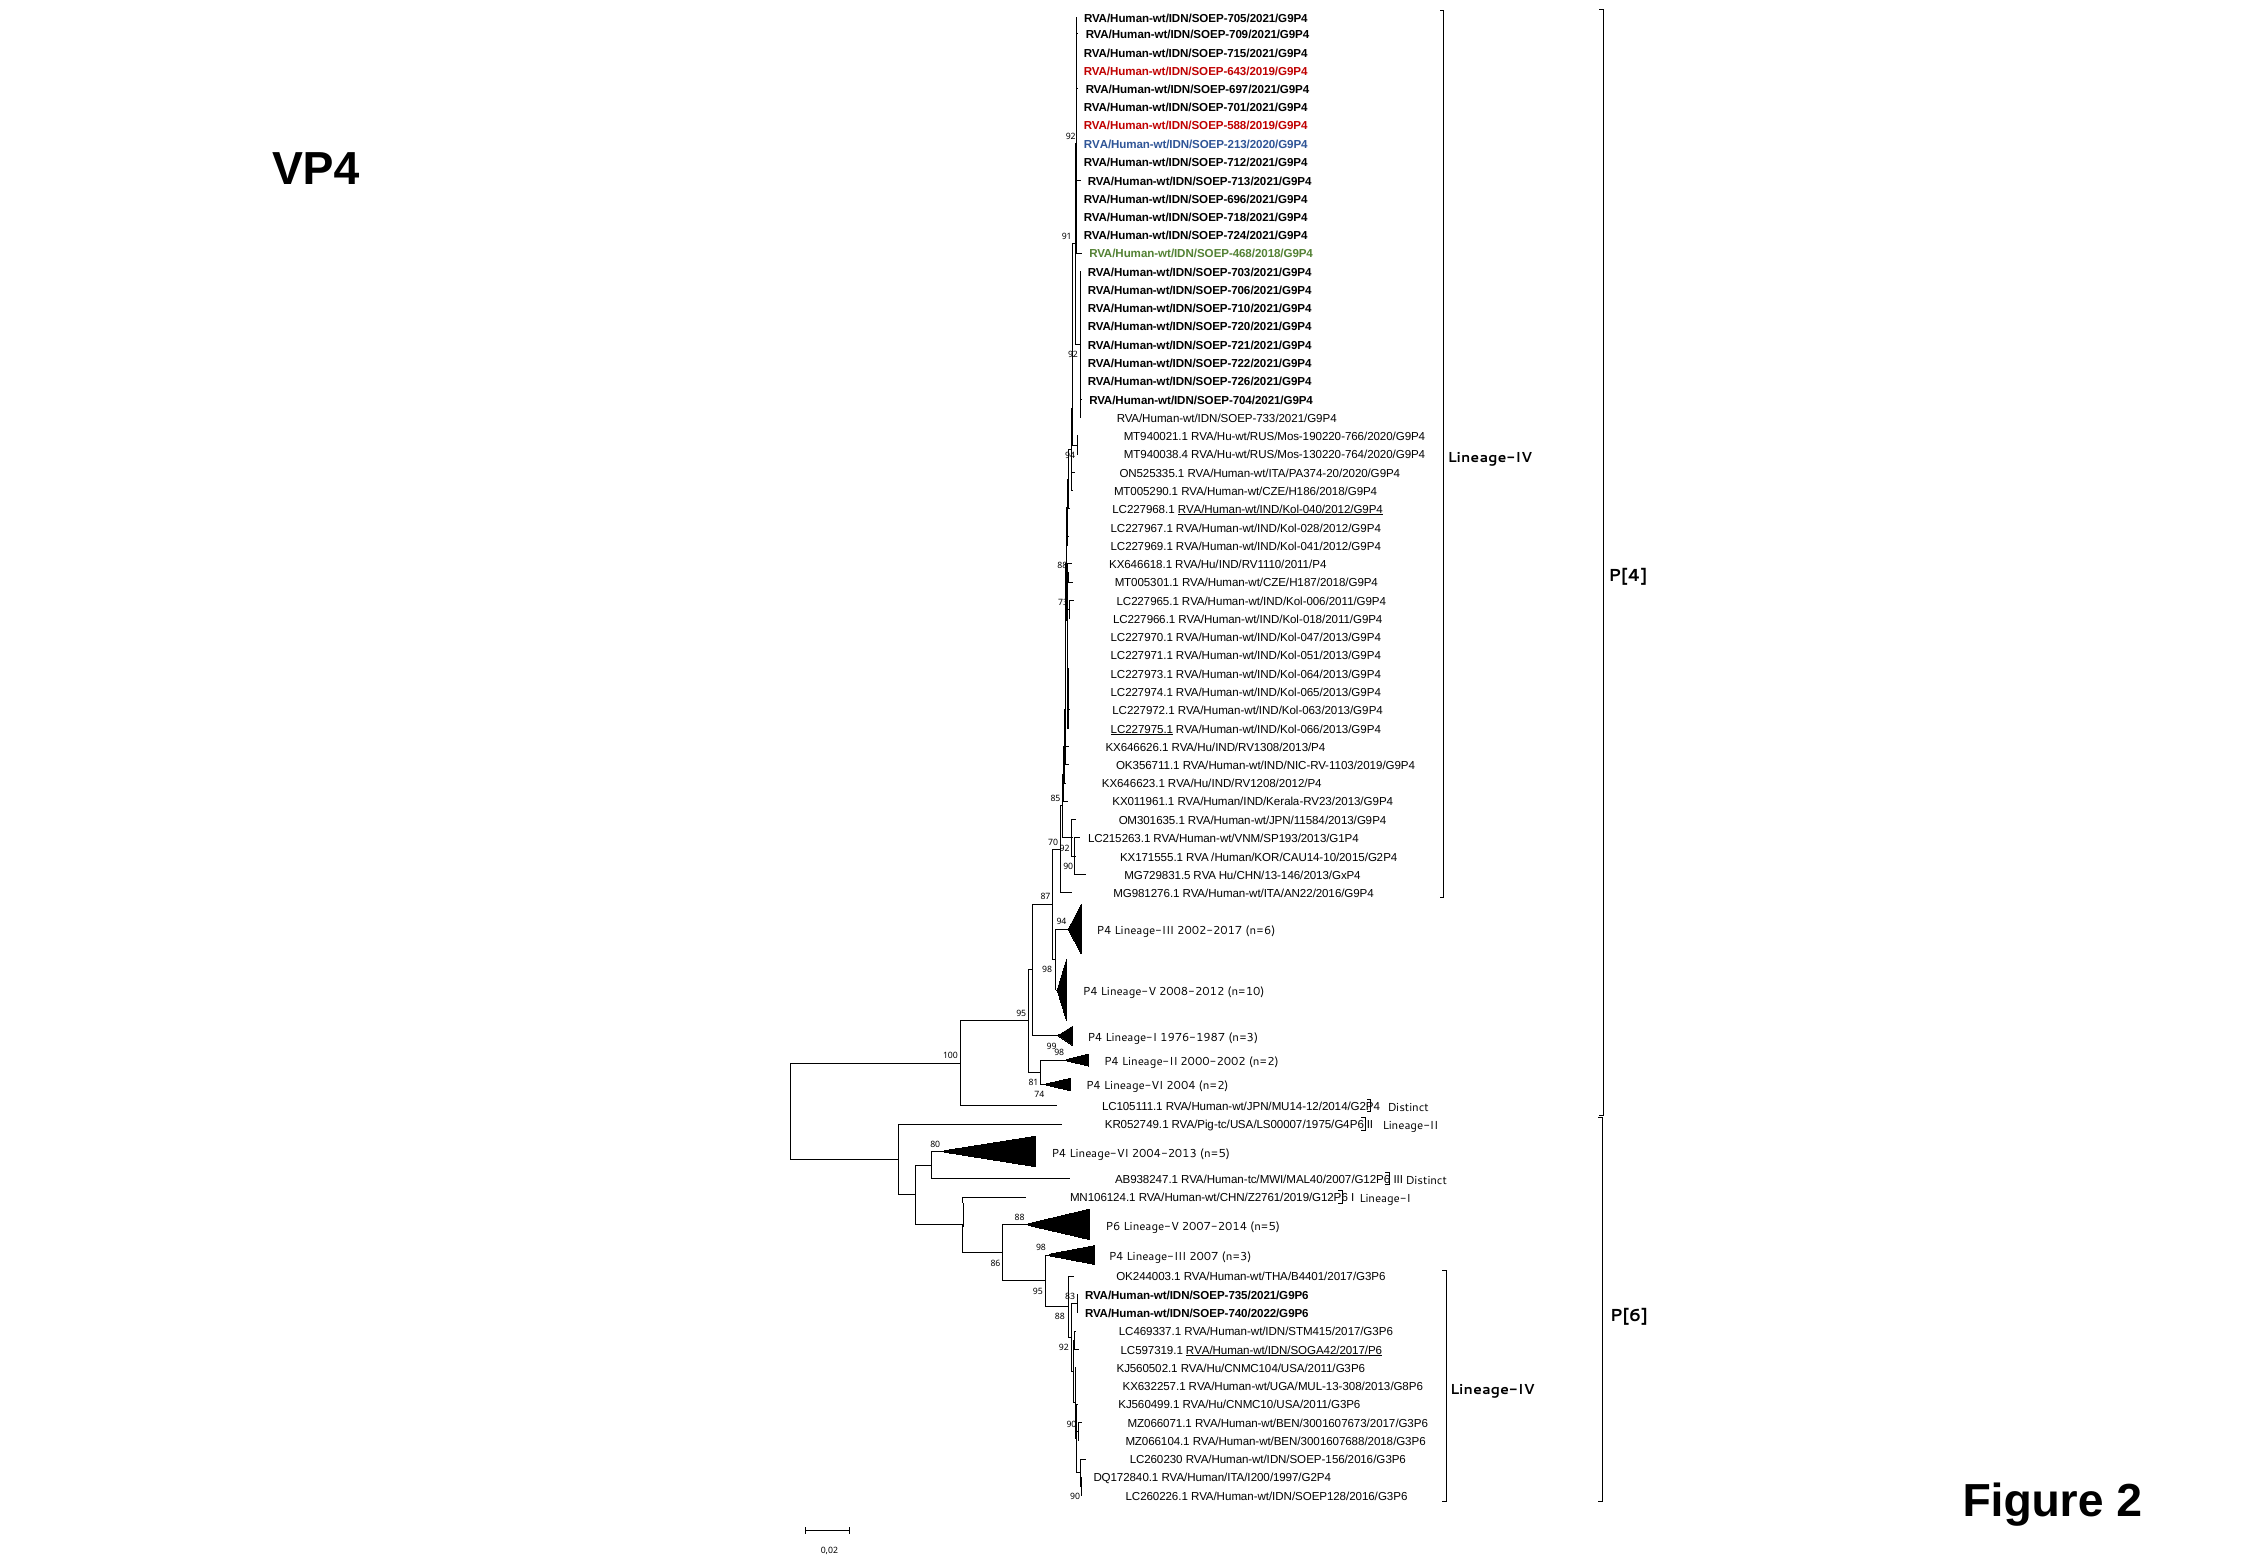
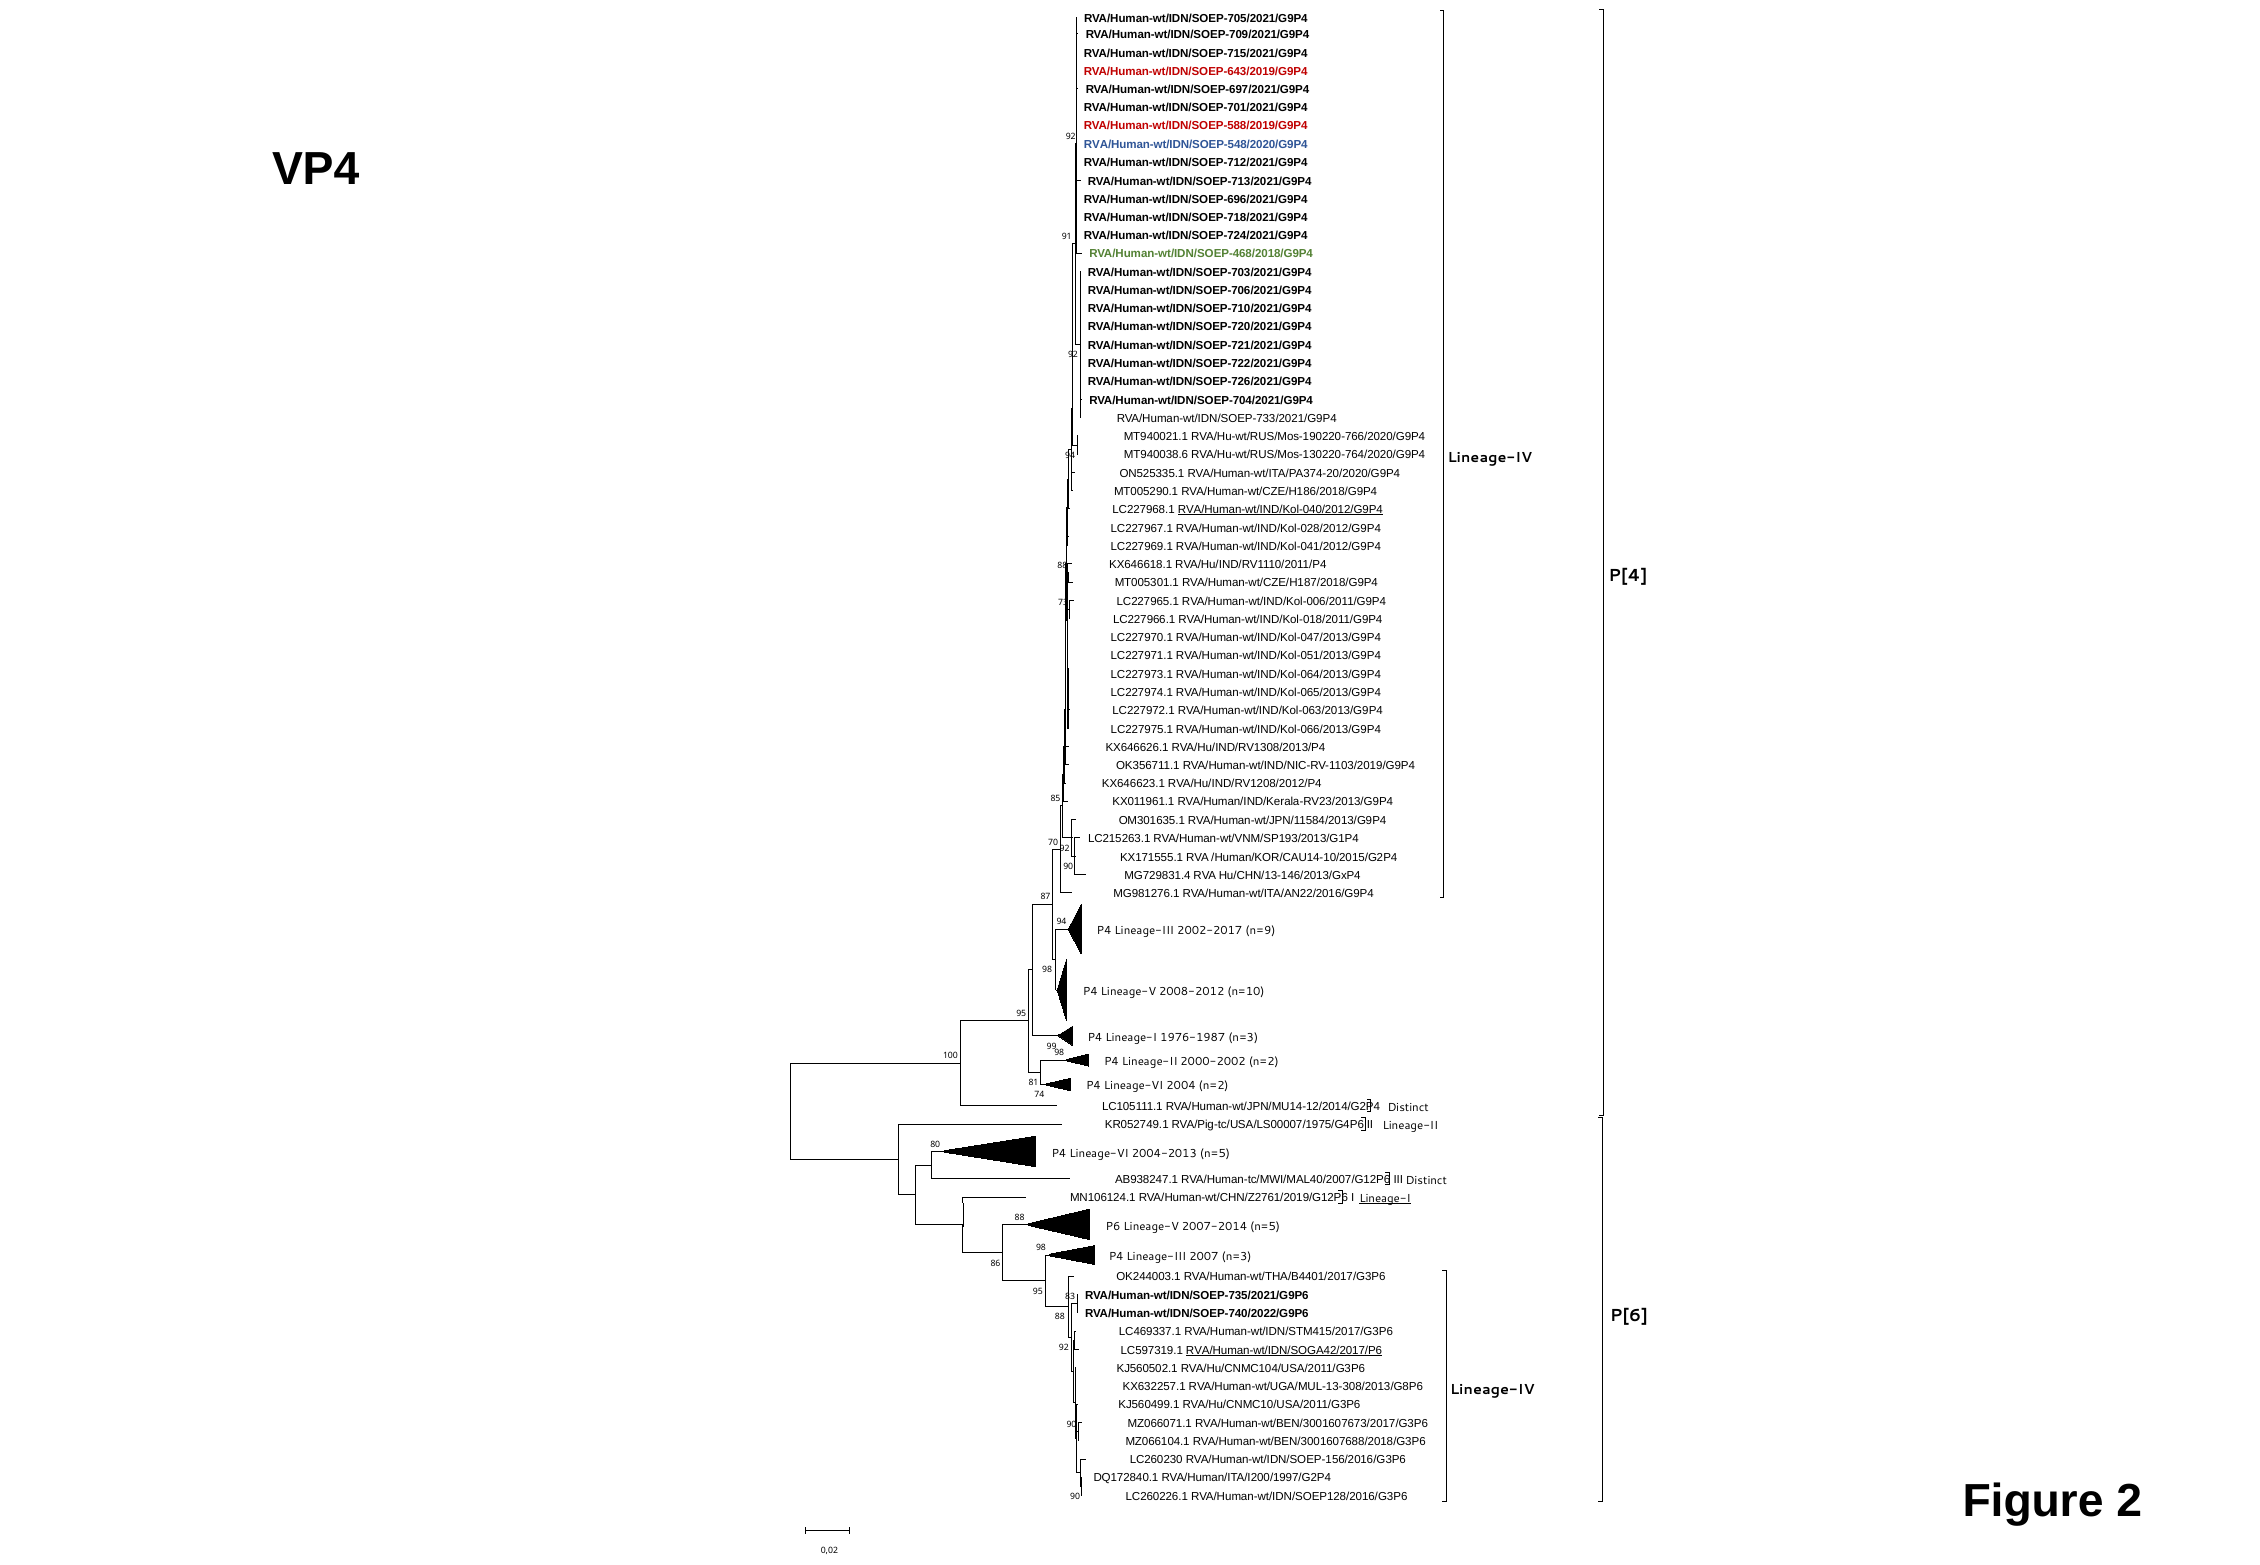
RVA/Human-wt/IDN/SOEP-213/2020/G9P4: RVA/Human-wt/IDN/SOEP-213/2020/G9P4 -> RVA/Human-wt/IDN/SOEP-548/2020/G9P4 (1196, 145)
MT940038.4: MT940038.4 -> MT940038.6 (1156, 455)
LC227975.1 underline: present -> none (1142, 729)
MG729831.5: MG729831.5 -> MG729831.4 (1157, 875)
n=6: n=6 -> n=9 (1260, 931)
Lineage-I underline: none -> present (1385, 1198)
